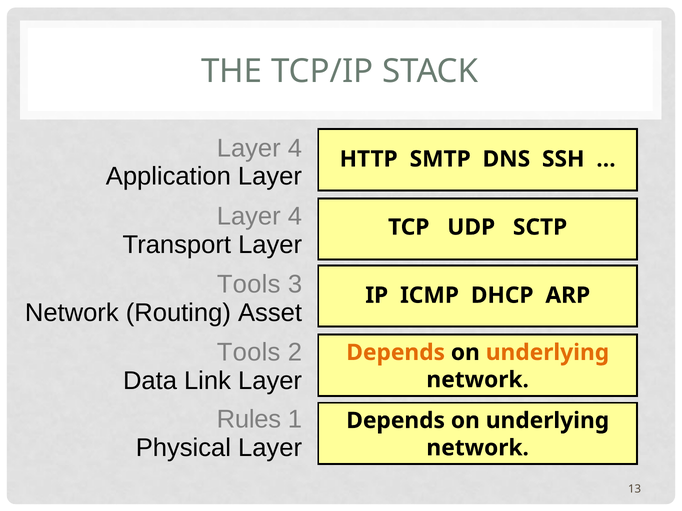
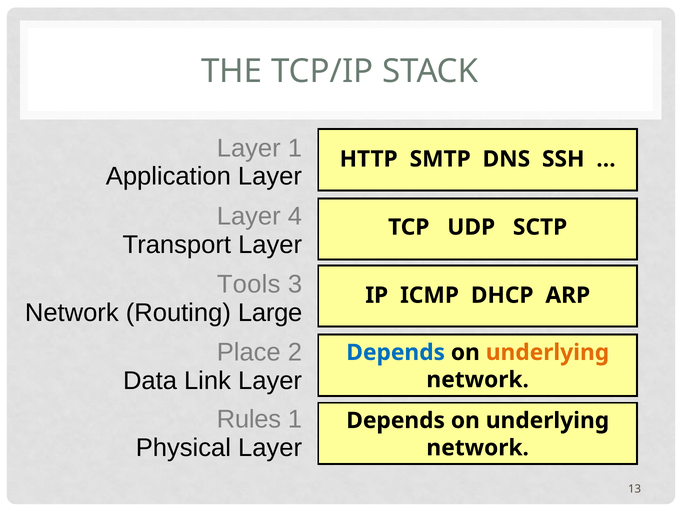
4: 4 -> 1 (295, 148)
Asset: Asset -> Large (270, 313)
Tools: Tools -> Place (249, 353)
Depends colour: orange -> blue (396, 353)
